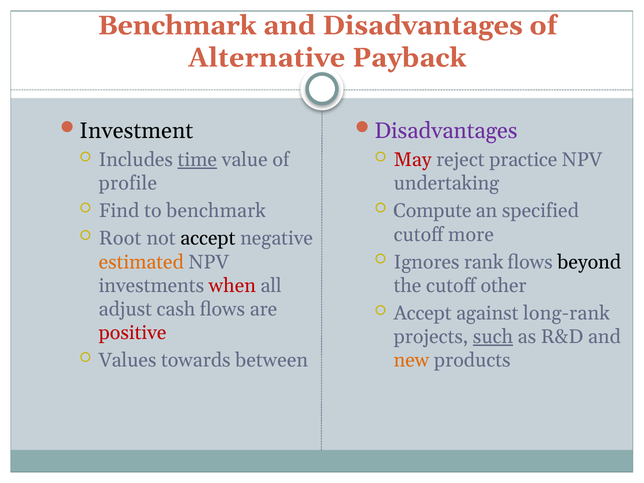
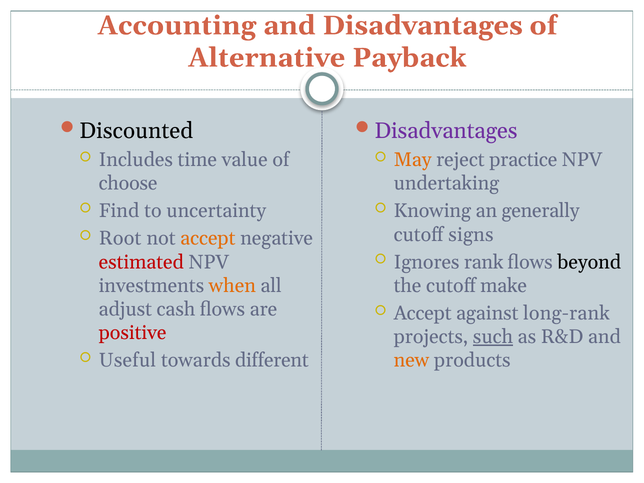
Benchmark: Benchmark -> Accounting (177, 26)
Investment: Investment -> Discounted (136, 131)
time underline: present -> none (197, 160)
May colour: red -> orange (413, 160)
profile: profile -> choose (128, 183)
to benchmark: benchmark -> uncertainty (216, 211)
Compute: Compute -> Knowing (432, 211)
specified: specified -> generally (541, 211)
more: more -> signs (471, 235)
accept colour: black -> orange (208, 238)
estimated colour: orange -> red (141, 262)
when colour: red -> orange (232, 286)
other: other -> make (504, 286)
Values: Values -> Useful (127, 360)
between: between -> different (272, 360)
